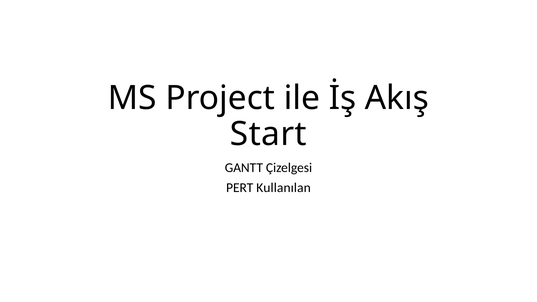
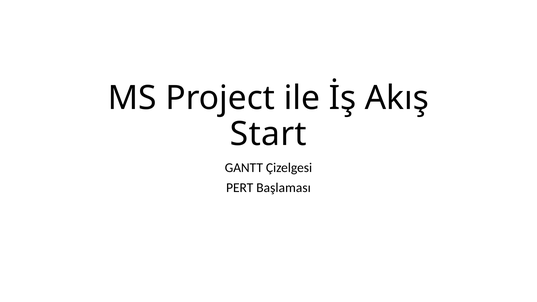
Kullanılan: Kullanılan -> Başlaması (284, 188)
